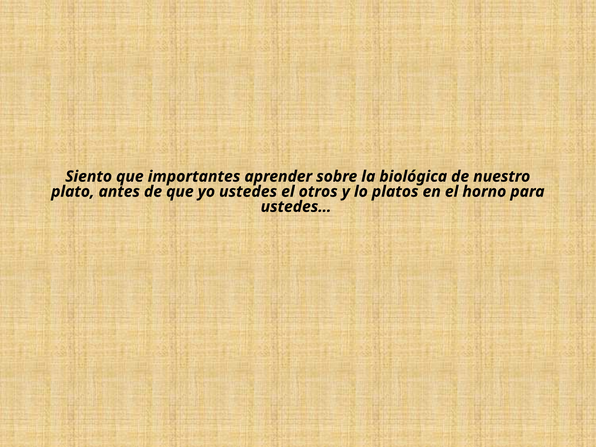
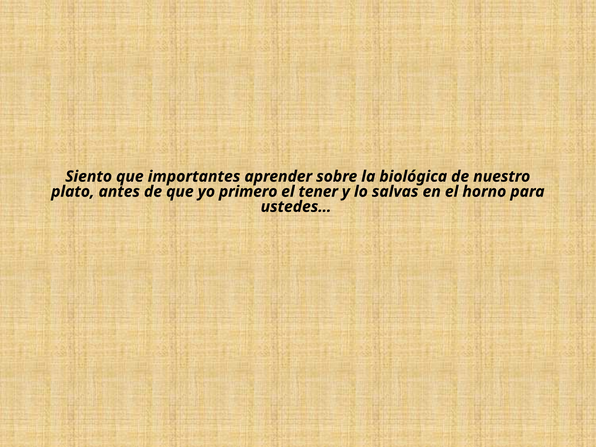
ustedes: ustedes -> primero (248, 192)
otros: otros -> tener (318, 192)
platos: platos -> salvas (395, 192)
